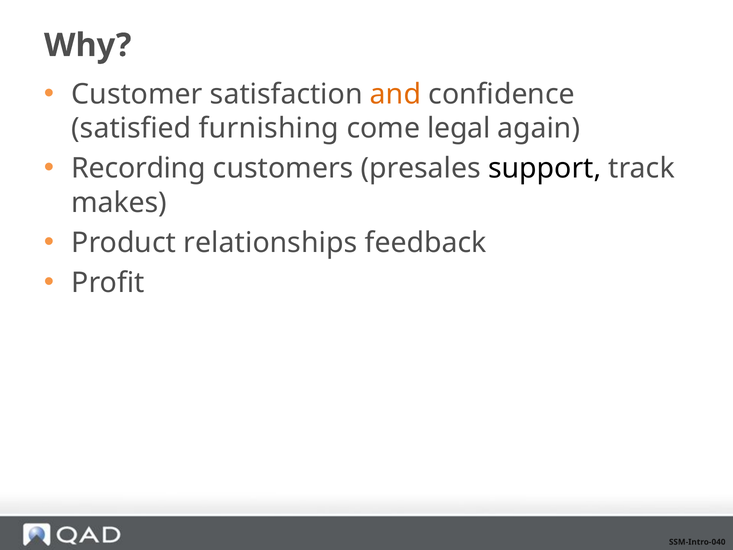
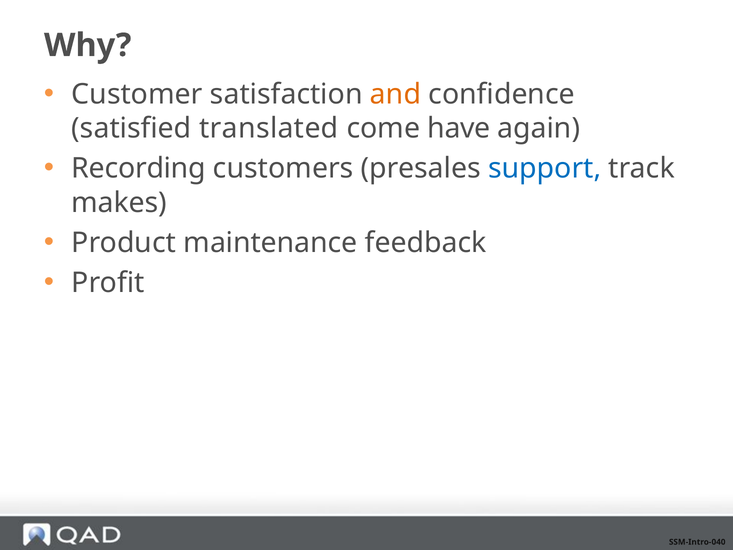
furnishing: furnishing -> translated (269, 128)
legal: legal -> have (459, 128)
support colour: black -> blue (545, 168)
relationships: relationships -> maintenance (271, 243)
